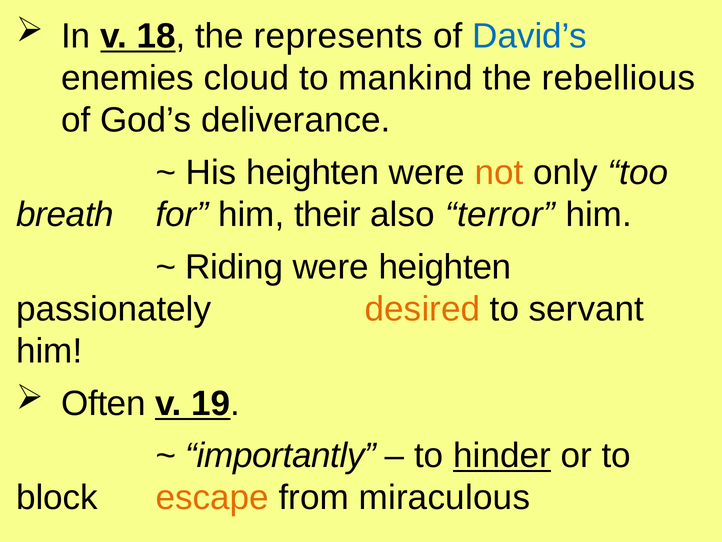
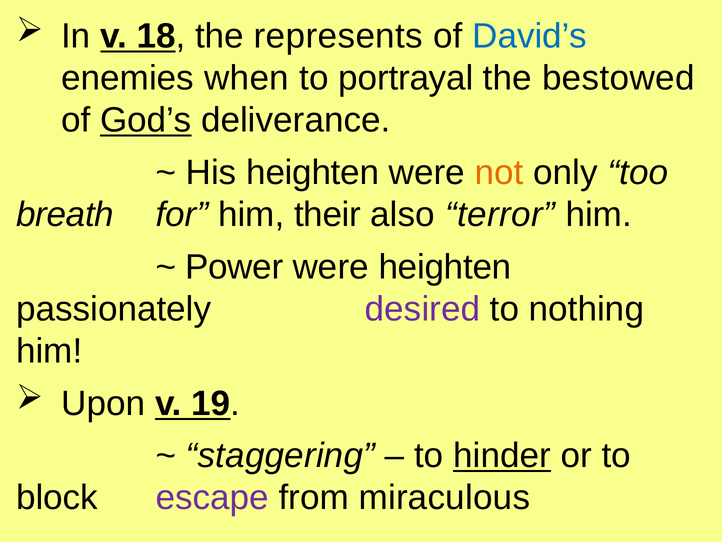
cloud: cloud -> when (246, 78)
mankind: mankind -> portrayal (406, 78)
rebellious: rebellious -> bestowed (618, 78)
God’s underline: none -> present (146, 120)
Riding: Riding -> Power (234, 267)
desired colour: orange -> purple (423, 309)
servant: servant -> nothing (586, 309)
Often: Often -> Upon (103, 403)
importantly: importantly -> staggering (280, 455)
escape colour: orange -> purple (212, 497)
